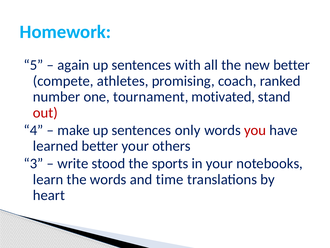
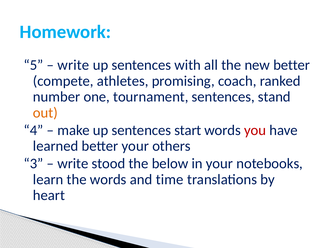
again: again -> write (73, 65)
tournament motivated: motivated -> sentences (223, 97)
out colour: red -> orange (45, 112)
only: only -> start (188, 130)
sports: sports -> below (170, 163)
